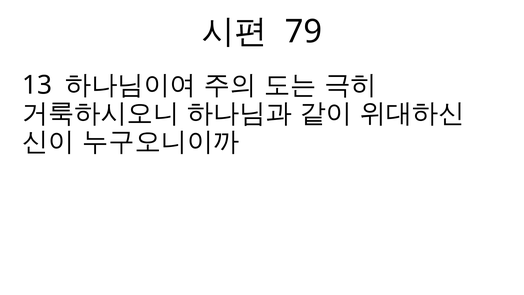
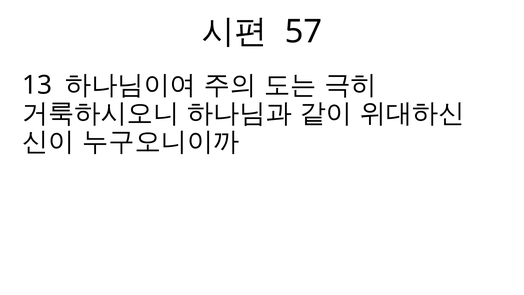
79: 79 -> 57 (304, 32)
